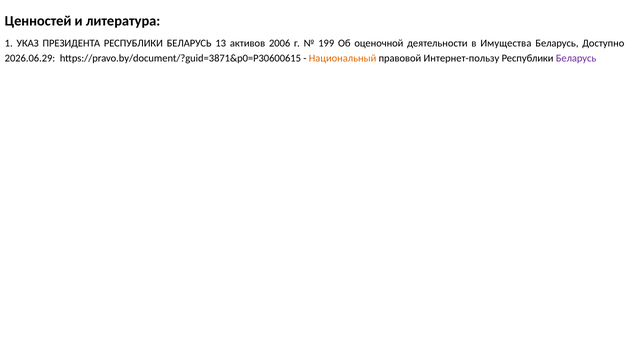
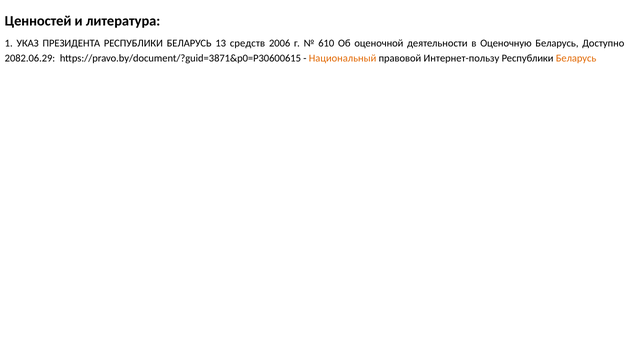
активов: активов -> средств (247, 43)
199: 199 -> 610 (326, 43)
Имущества: Имущества -> Оценочную (506, 43)
2026.06.29: 2026.06.29 -> 2082.06.29 (30, 59)
Беларусь colour: purple -> orange (576, 59)
